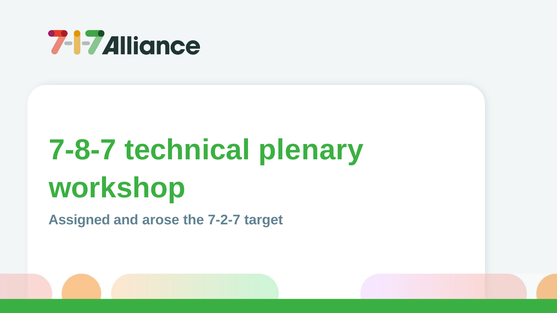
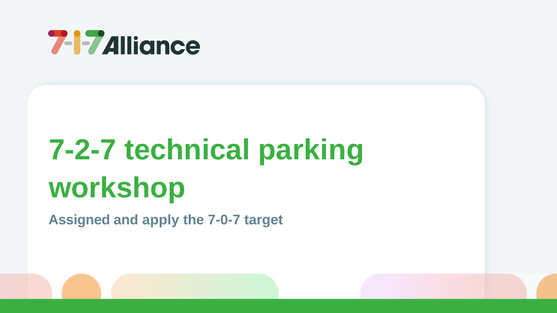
7-8-7: 7-8-7 -> 7-2-7 (83, 150)
plenary: plenary -> parking (311, 150)
arose: arose -> apply (161, 220)
7-2-7: 7-2-7 -> 7-0-7 (224, 220)
